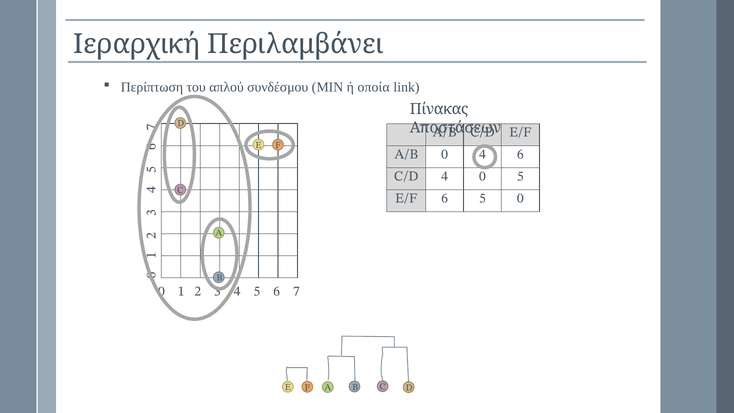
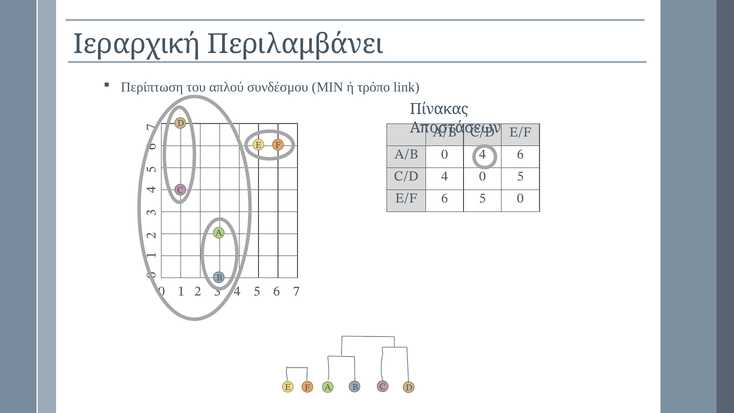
οποία: οποία -> τρόπο (374, 87)
